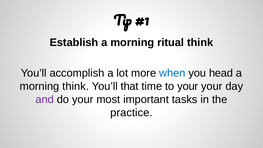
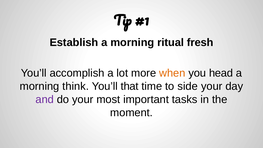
ritual think: think -> fresh (200, 42)
when colour: blue -> orange (172, 73)
to your: your -> side (188, 86)
practice: practice -> moment (131, 113)
